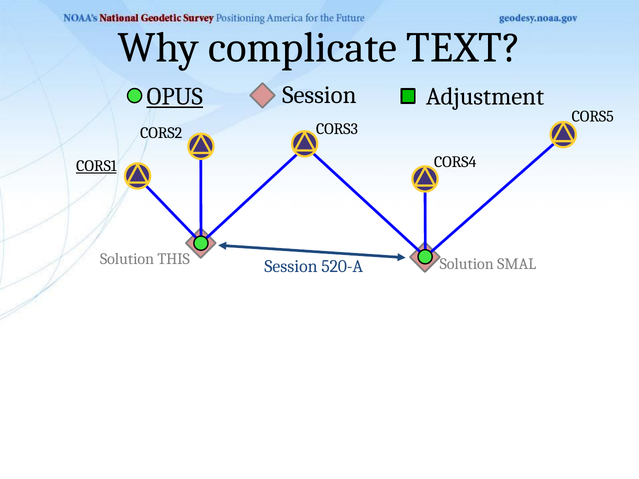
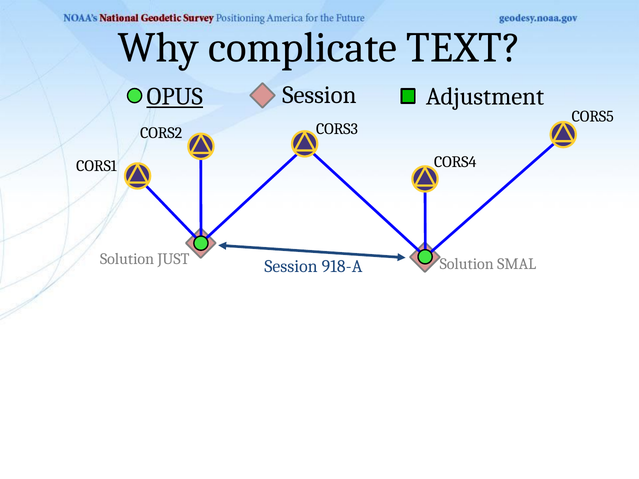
CORS1 underline: present -> none (96, 166)
THIS: THIS -> JUST (174, 259)
520-A: 520-A -> 918-A (342, 267)
